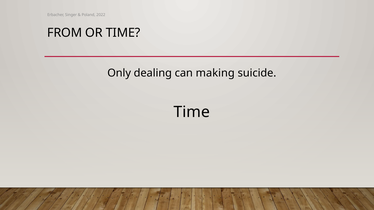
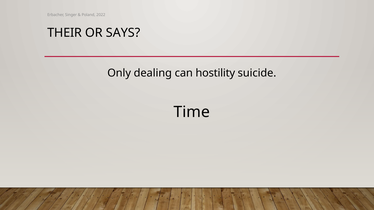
FROM: FROM -> THEIR (65, 33)
OR TIME: TIME -> SAYS (123, 33)
making: making -> hostility (215, 73)
